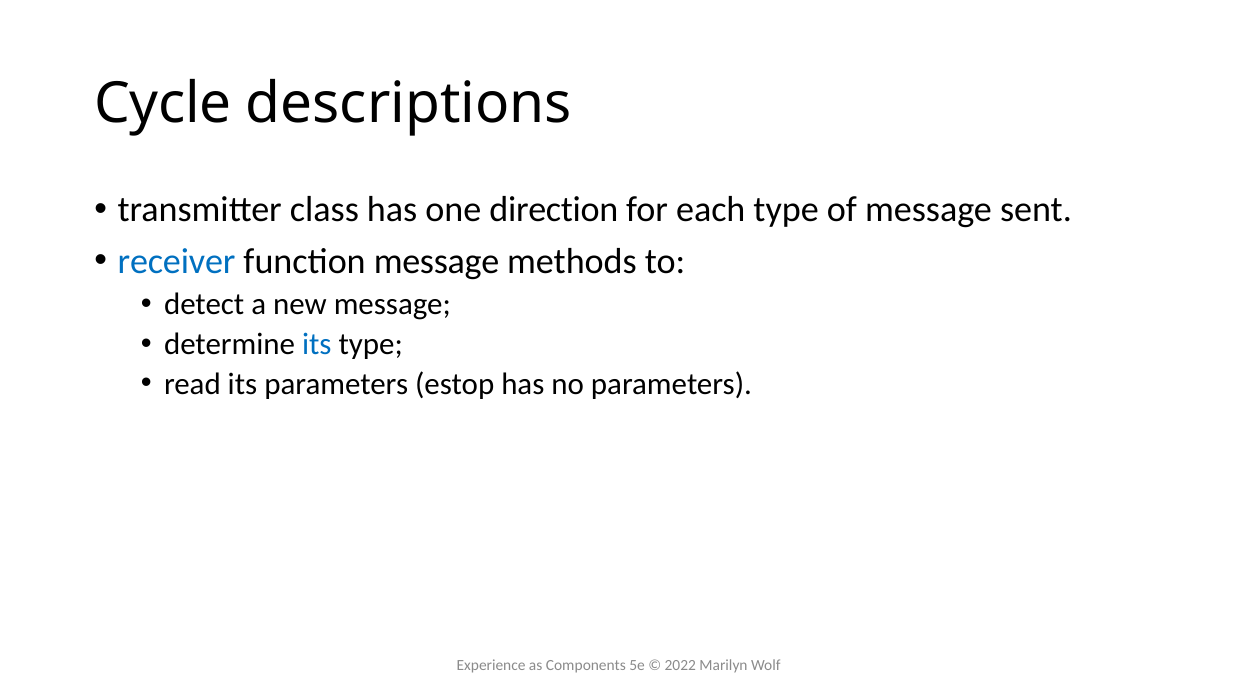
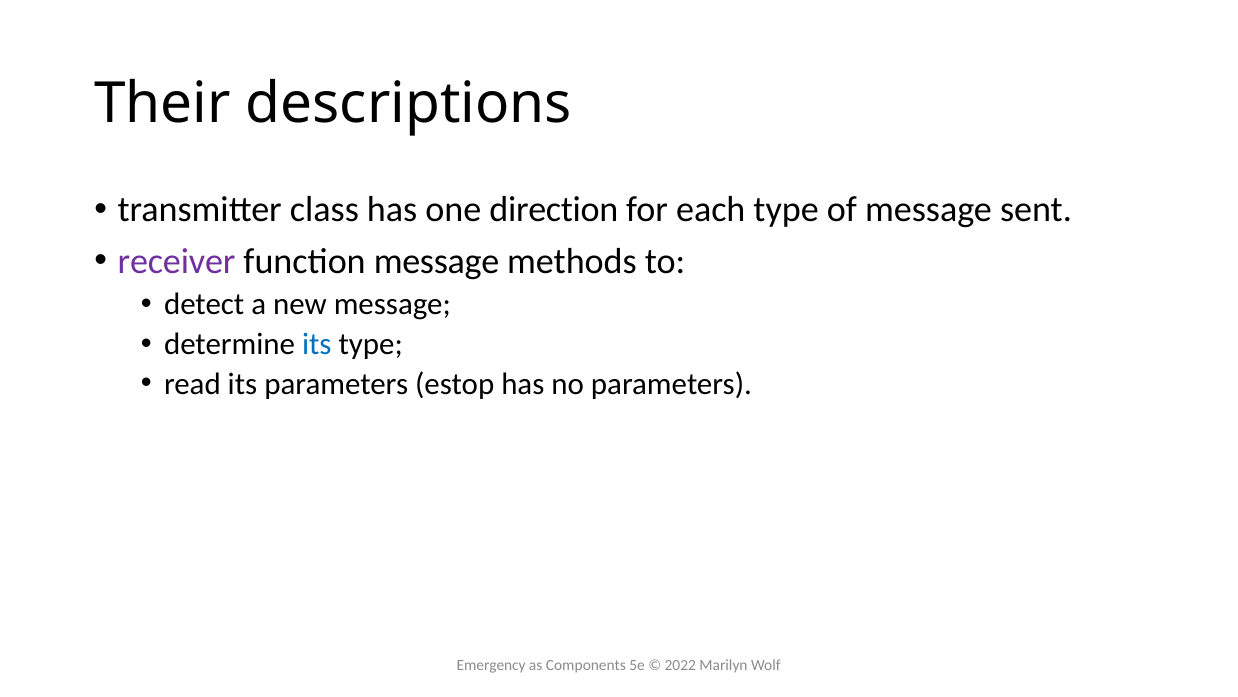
Cycle: Cycle -> Their (163, 104)
receiver colour: blue -> purple (177, 261)
Experience: Experience -> Emergency (491, 665)
